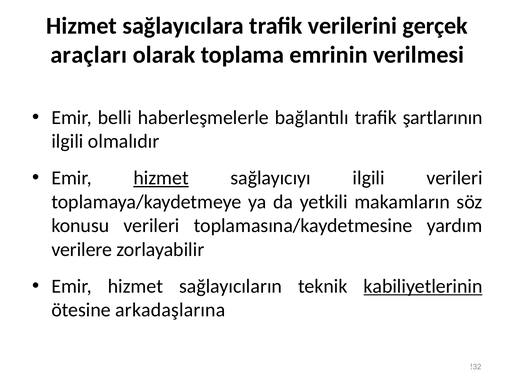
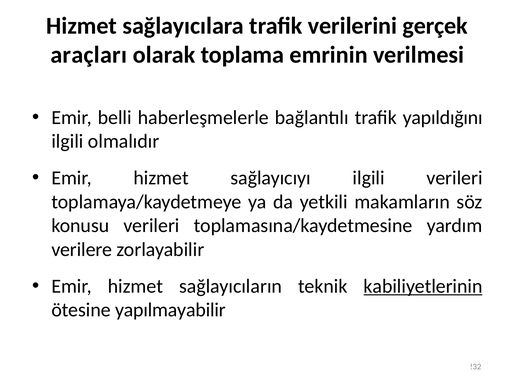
şartlarının: şartlarının -> yapıldığını (443, 118)
hizmet underline: present -> none (161, 178)
arkadaşlarına: arkadaşlarına -> yapılmayabilir (170, 310)
